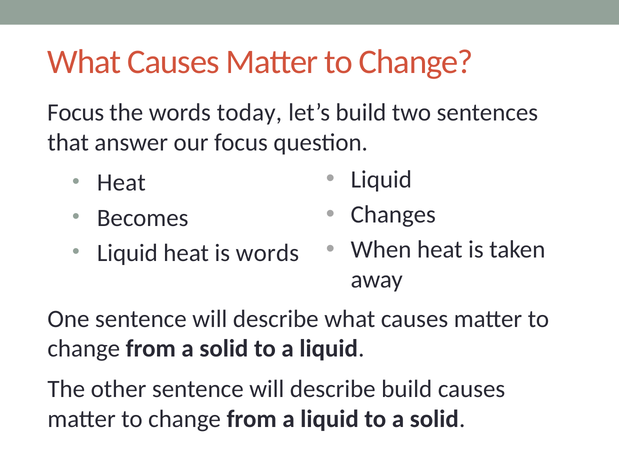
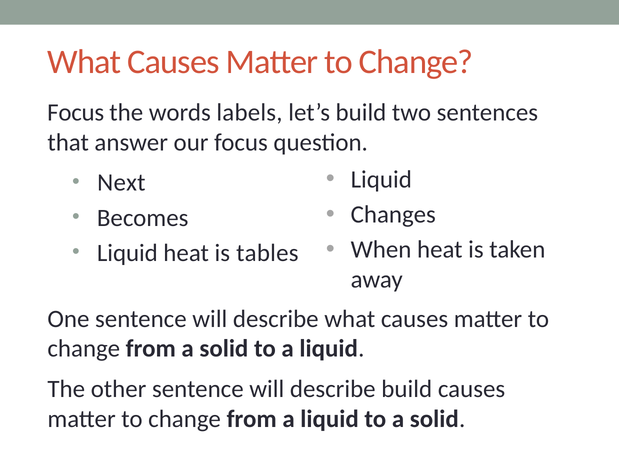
today: today -> labels (249, 113)
Heat: Heat -> Next (121, 183)
is words: words -> tables (267, 253)
